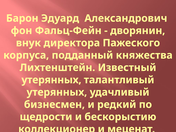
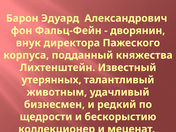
утерянных: утерянных -> животным (57, 92)
